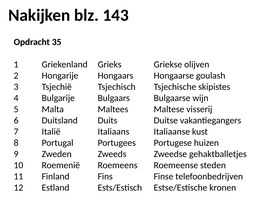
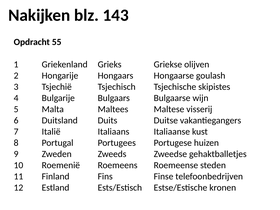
35: 35 -> 55 (57, 42)
